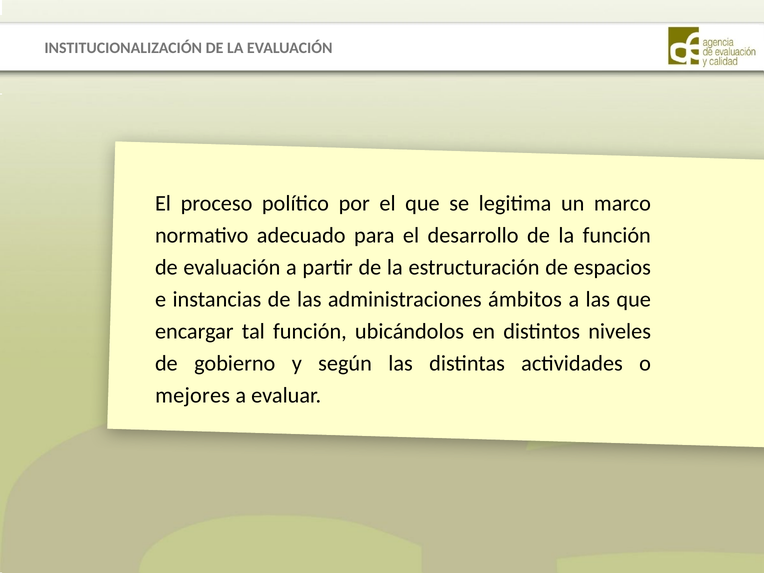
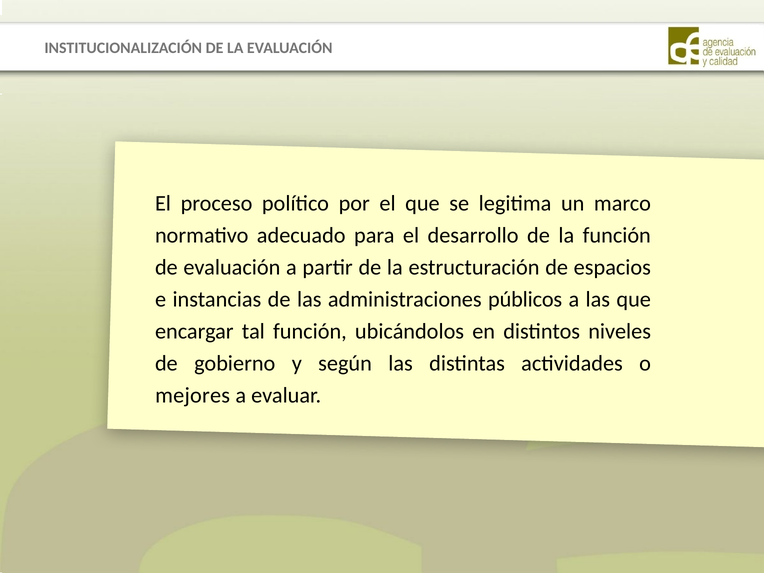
ámbitos: ámbitos -> públicos (525, 299)
